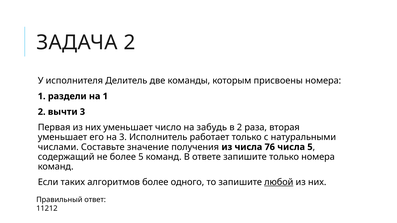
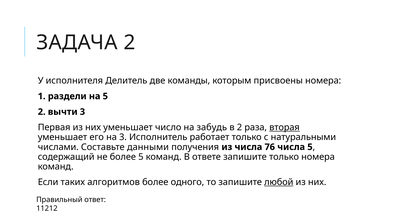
на 1: 1 -> 5 (105, 96)
вторая underline: none -> present (284, 128)
значение: значение -> данными (148, 147)
